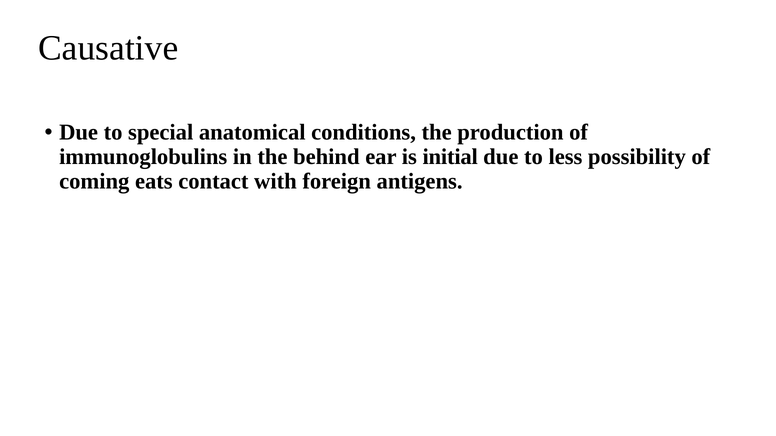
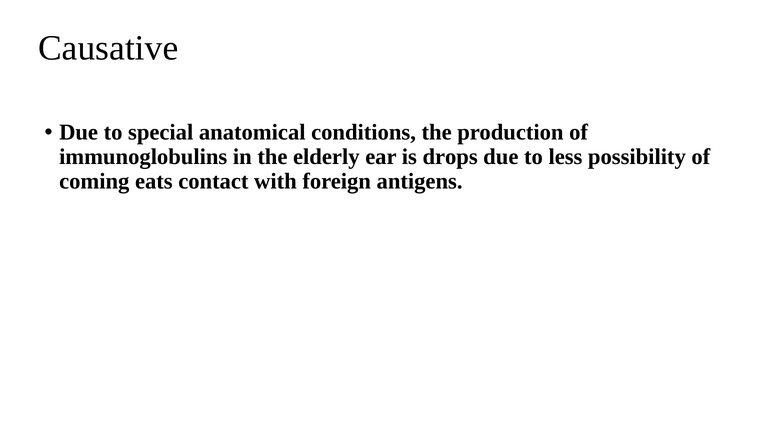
behind: behind -> elderly (326, 157)
initial: initial -> drops (450, 157)
